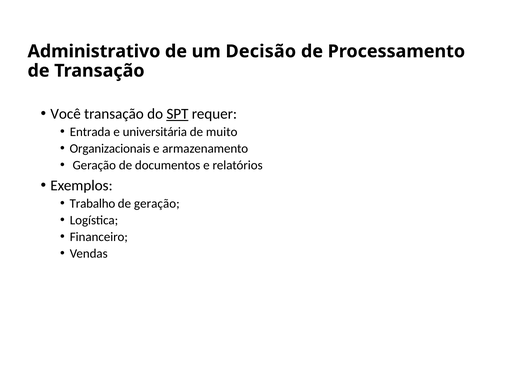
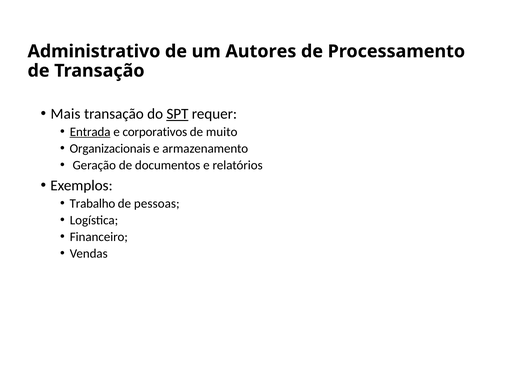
Decisão: Decisão -> Autores (261, 51)
Você: Você -> Mais (66, 114)
Entrada underline: none -> present (90, 132)
universitária: universitária -> corporativos (155, 132)
de geração: geração -> pessoas (157, 203)
